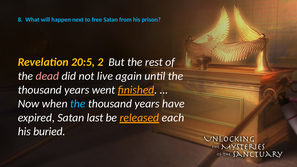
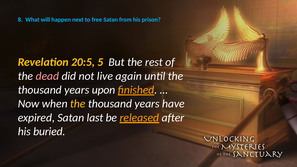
2: 2 -> 5 (100, 62)
went: went -> upon (104, 90)
the colour: light blue -> yellow (78, 104)
each: each -> after (173, 118)
